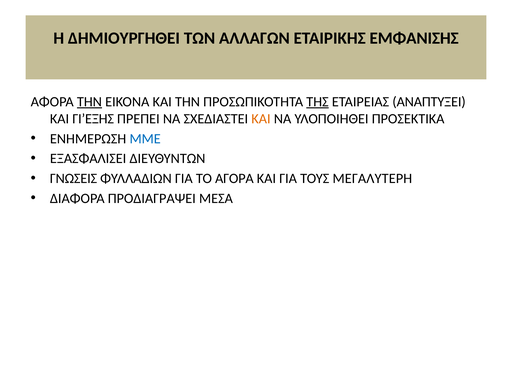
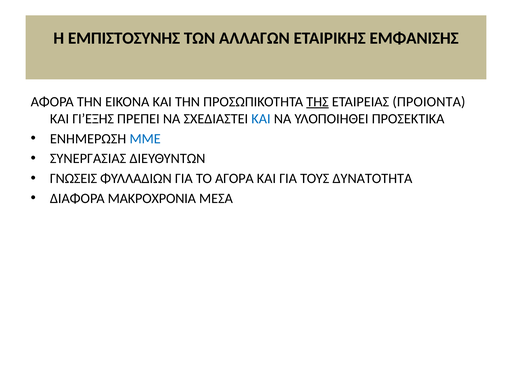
ΔΗΜΙΟΥΡΓΗΘΕΙ: ΔΗΜΙΟΥΡΓΗΘΕΙ -> ΕΜΠΙΣΤΟΣΥΝΗΣ (124, 38)
ΤΗΝ underline: present -> none (89, 102)
ΑΝΑΠΤΥΞΕΙ: ΑΝΑΠΤΥΞΕΙ -> ΠΡΟΙΟΝΤΑ (429, 102)
ΚΑΙ colour: orange -> blue (261, 119)
ΕΞΑΣΦΑΛΙΣΕΙ: ΕΞΑΣΦΑΛΙΣΕΙ -> ΣΥΝΕΡΓΑΣΙΑΣ (88, 159)
ΜΕΓΑΛΥΤΕΡΗ: ΜΕΓΑΛΥΤΕΡΗ -> ΔΥΝΑΤΟΤΗΤΑ (372, 179)
ΠΡΟΔΙΑΓΡΑΨΕΙ: ΠΡΟΔΙΑΓΡΑΨΕΙ -> ΜΑΚΡΟΧΡΟΝΙΑ (152, 198)
